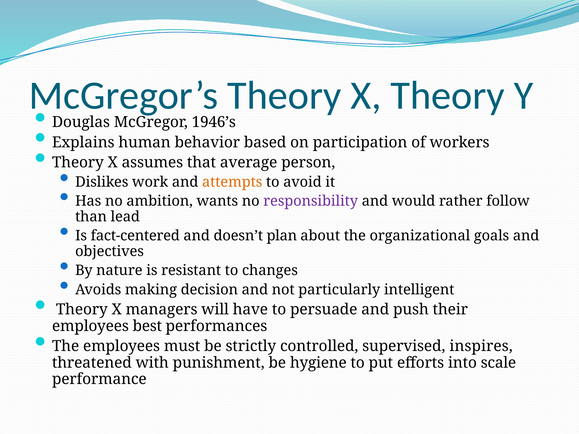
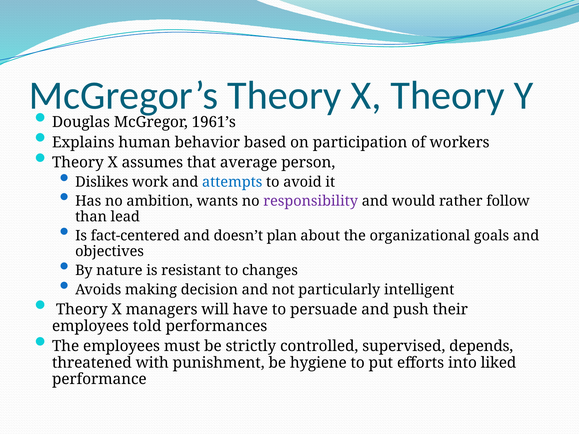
1946’s: 1946’s -> 1961’s (214, 122)
attempts colour: orange -> blue (232, 182)
best: best -> told (147, 326)
inspires: inspires -> depends (481, 346)
scale: scale -> liked (498, 363)
